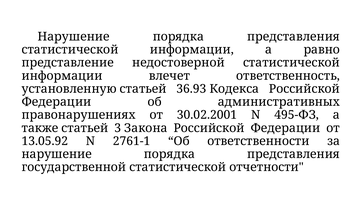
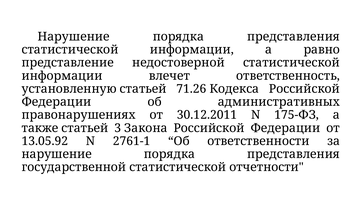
36.93: 36.93 -> 71.26 (191, 89)
30.02.2001: 30.02.2001 -> 30.12.2011 (207, 115)
495-ФЗ: 495-ФЗ -> 175-ФЗ (297, 115)
